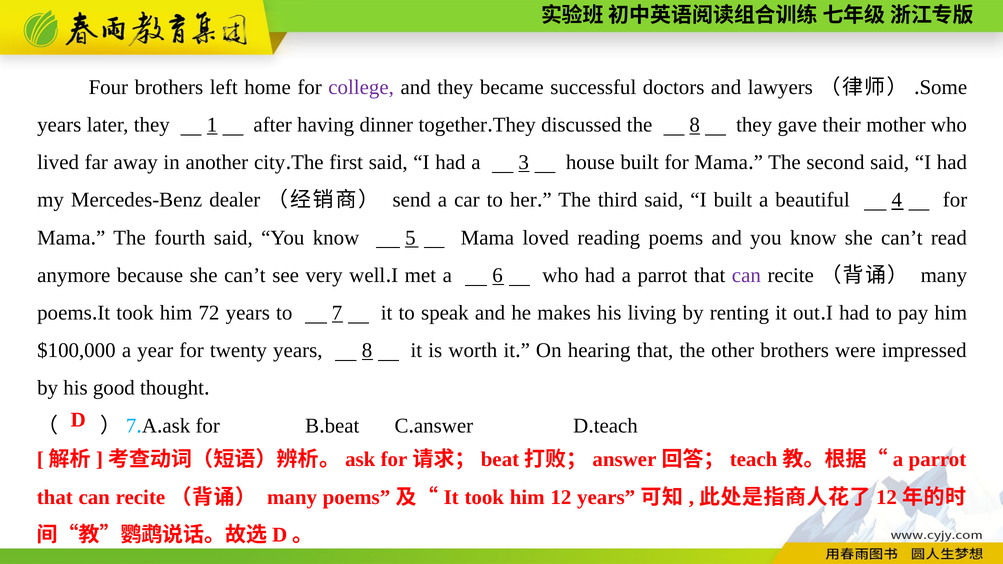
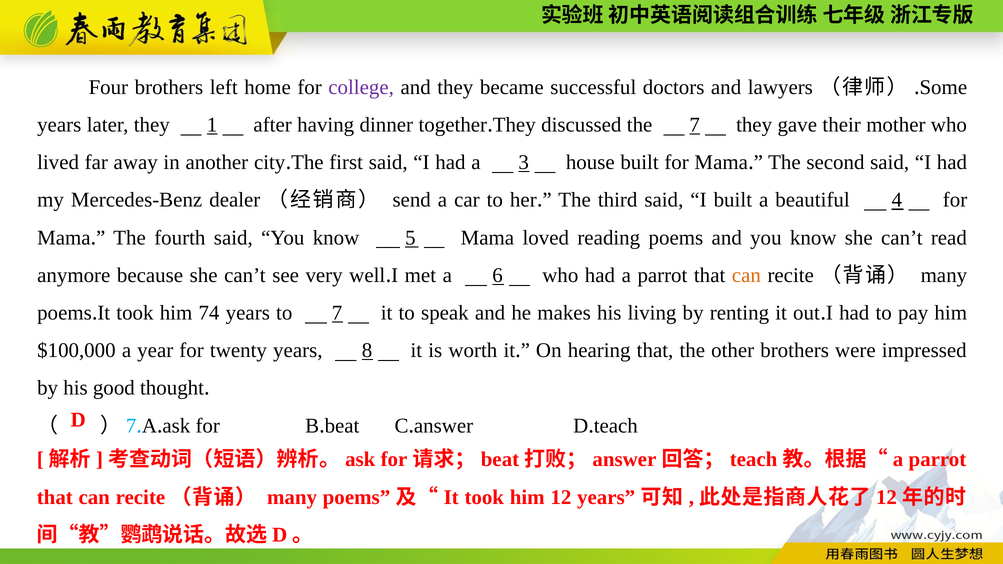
the 8: 8 -> 7 (695, 125)
can colour: purple -> orange (746, 275)
72: 72 -> 74 (209, 313)
